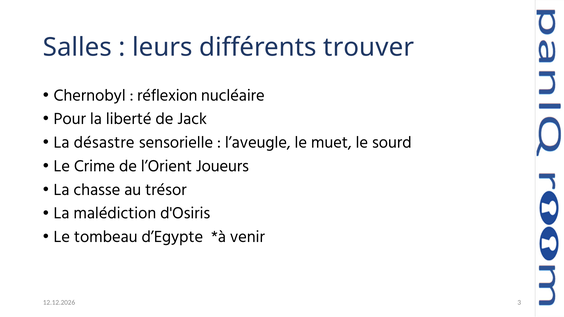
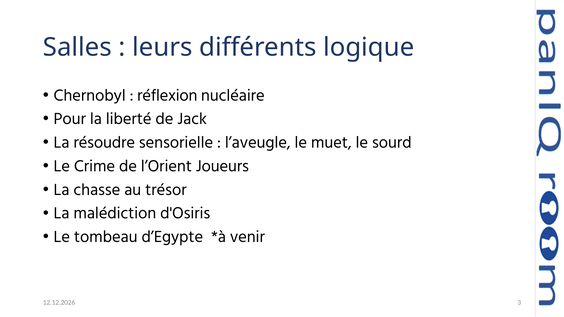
trouver: trouver -> logique (369, 47)
désastre: désastre -> résoudre (104, 143)
